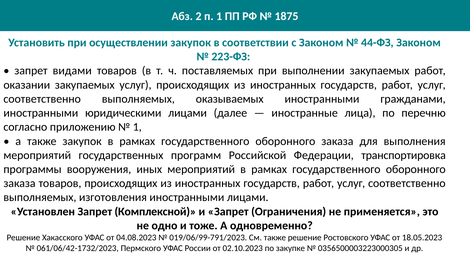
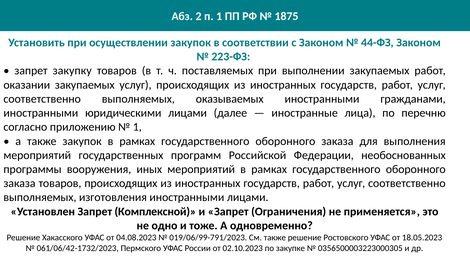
видами: видами -> закупку (72, 71)
транспортировка: транспортировка -> необоснованных (404, 155)
